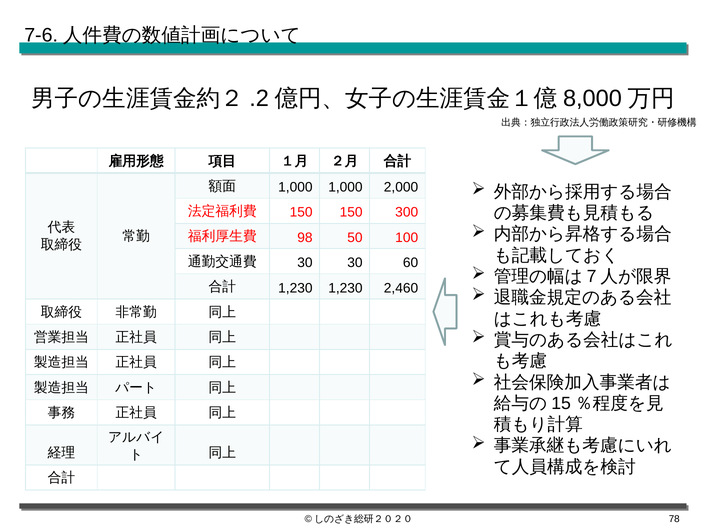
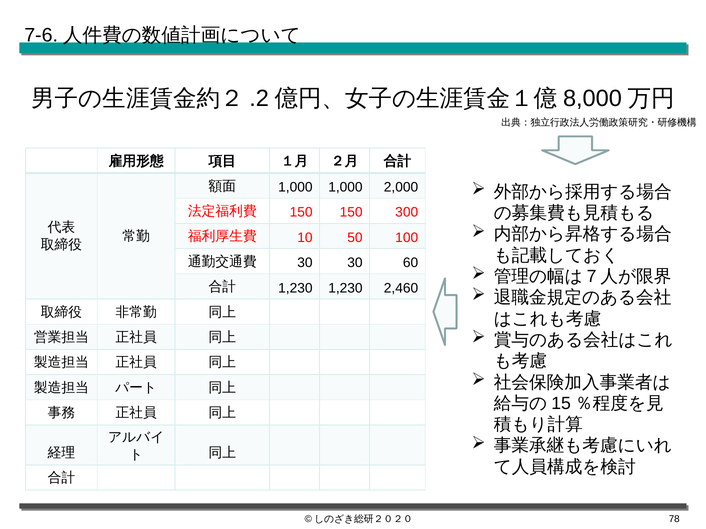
98: 98 -> 10 (305, 238)
